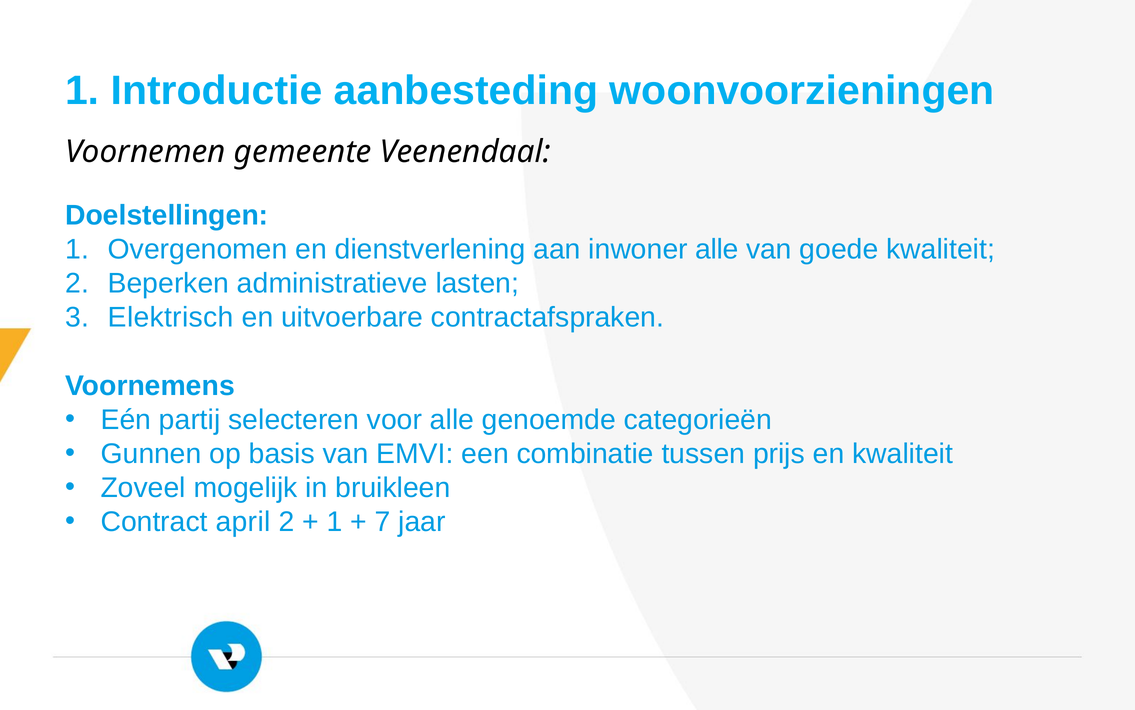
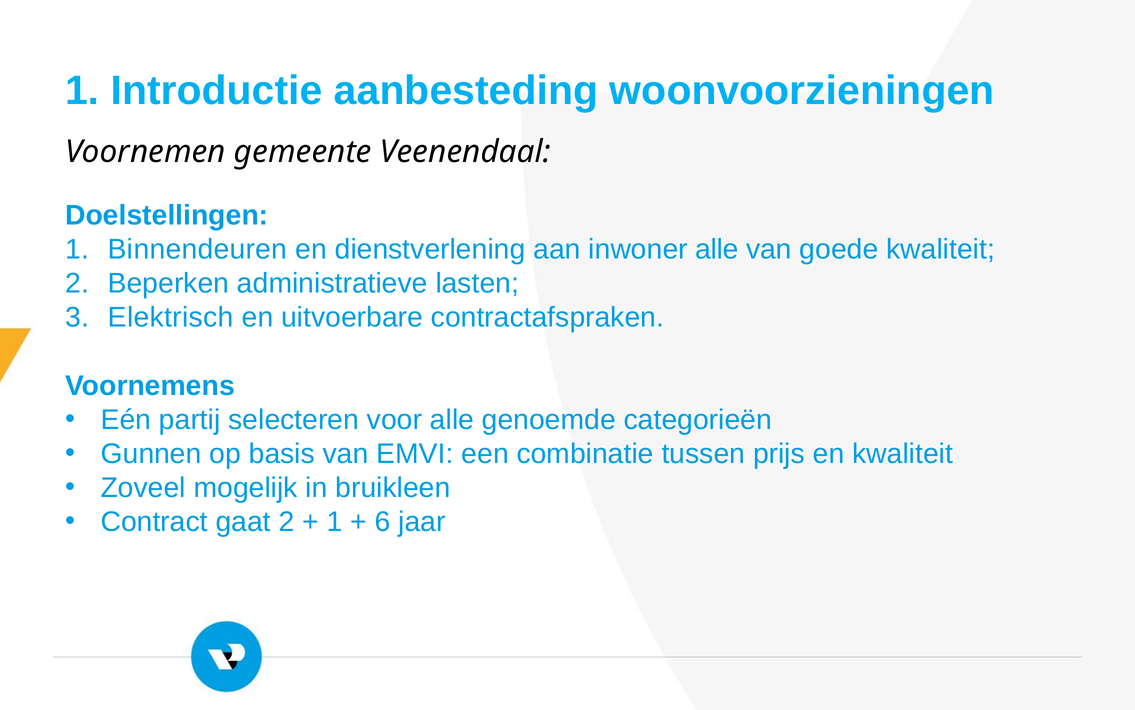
Overgenomen: Overgenomen -> Binnendeuren (198, 249)
april: april -> gaat (243, 521)
7: 7 -> 6 (383, 521)
